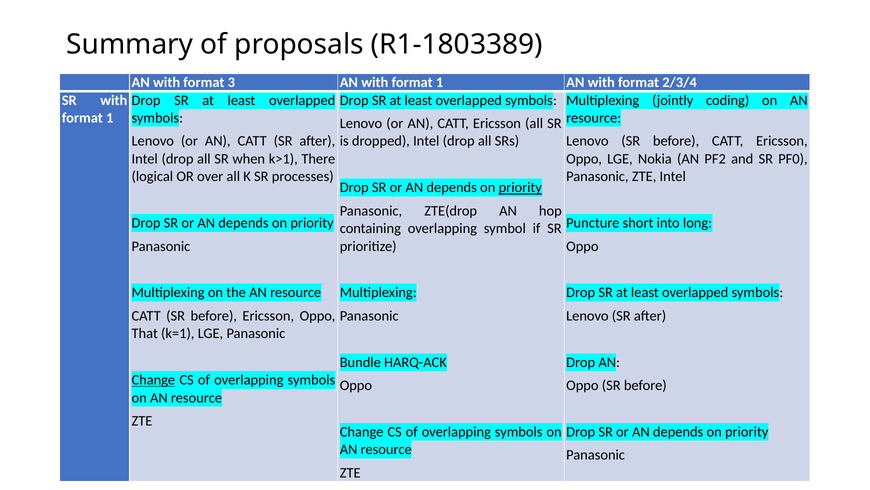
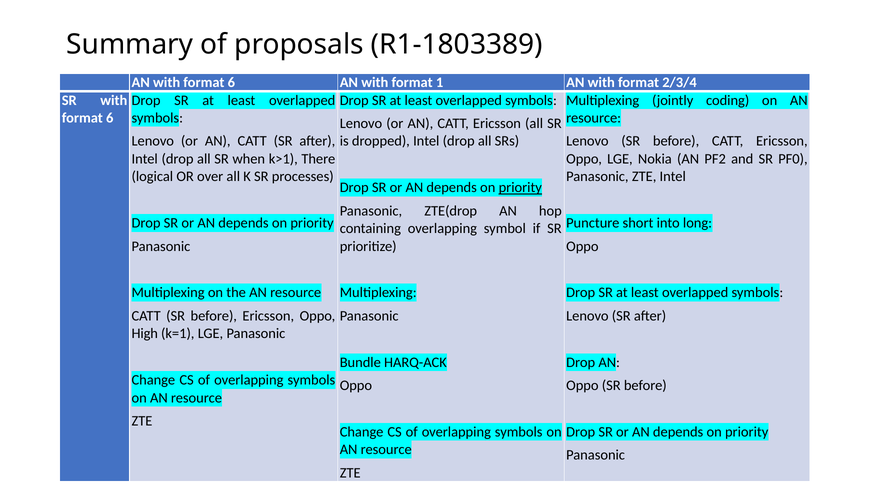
AN with format 3: 3 -> 6 (231, 82)
1: 1 -> 6 (110, 118)
That: That -> High (145, 333)
Change underline: present -> none (153, 380)
